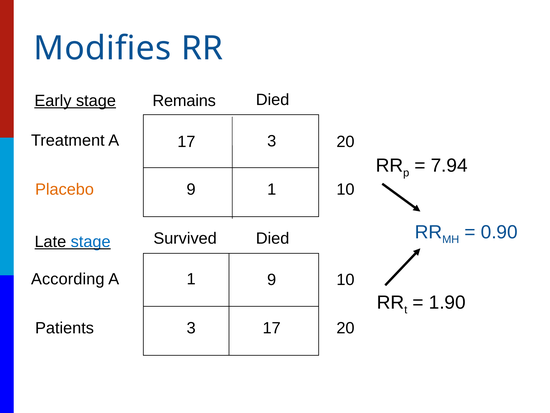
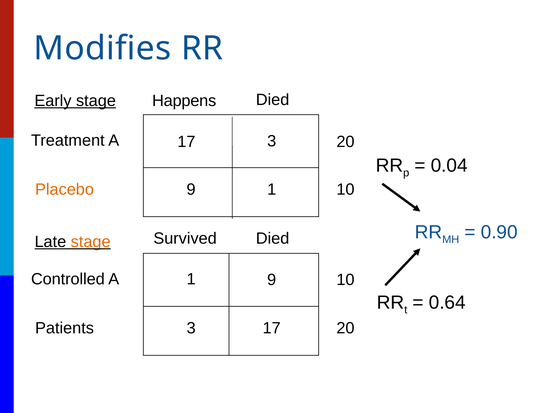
Remains: Remains -> Happens (184, 101)
7.94: 7.94 -> 0.04 (449, 165)
stage colour: blue -> orange (91, 241)
According: According -> Controlled (68, 279)
1.90: 1.90 -> 0.64 (447, 302)
